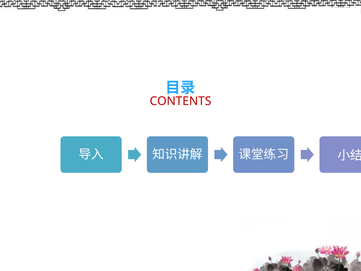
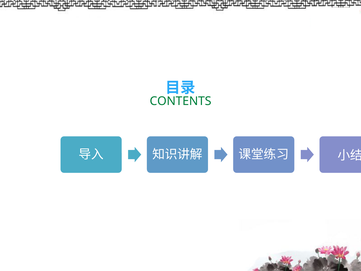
CONTENTS colour: red -> green (181, 101)
